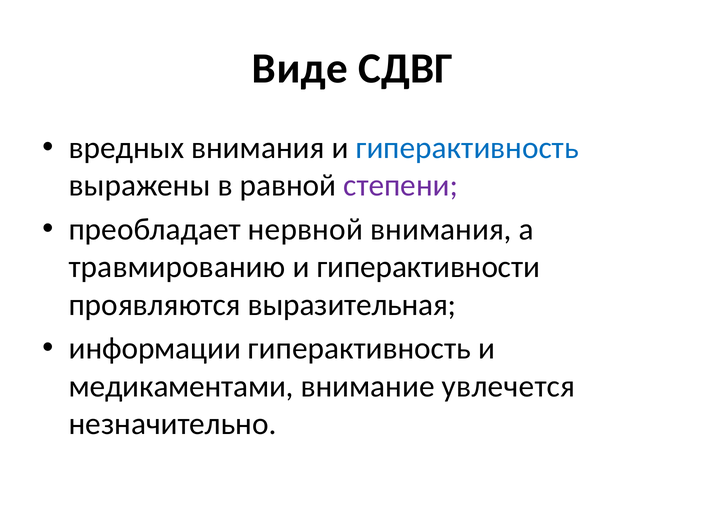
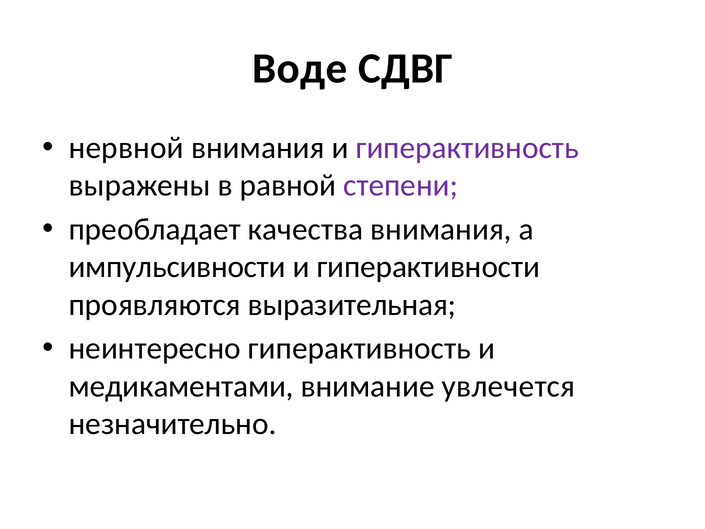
Виде: Виде -> Воде (300, 68)
вредных: вредных -> нервной (126, 148)
гиперактивность colour: blue -> purple (467, 148)
нервной: нервной -> качества (306, 229)
травмированию: травмированию -> импульсивности (177, 267)
информации: информации -> неинтересно (155, 348)
